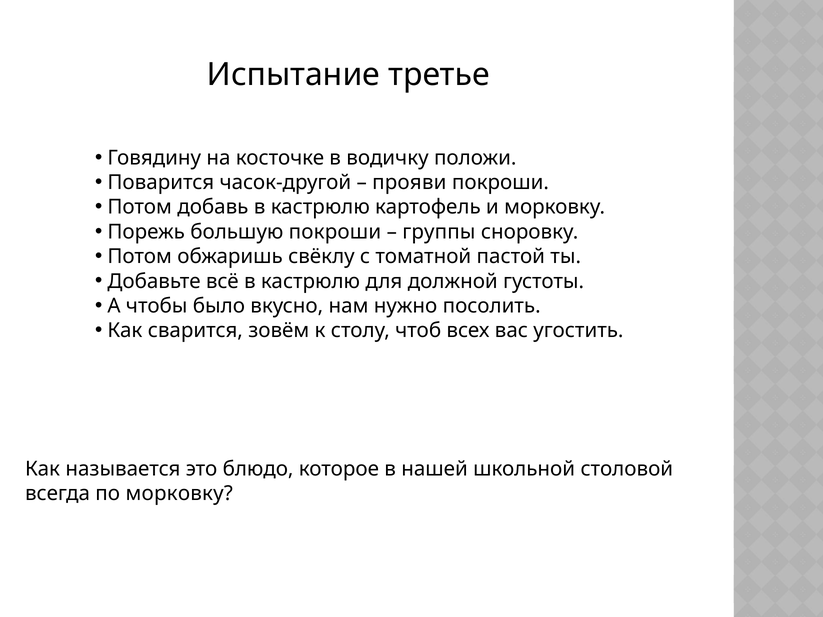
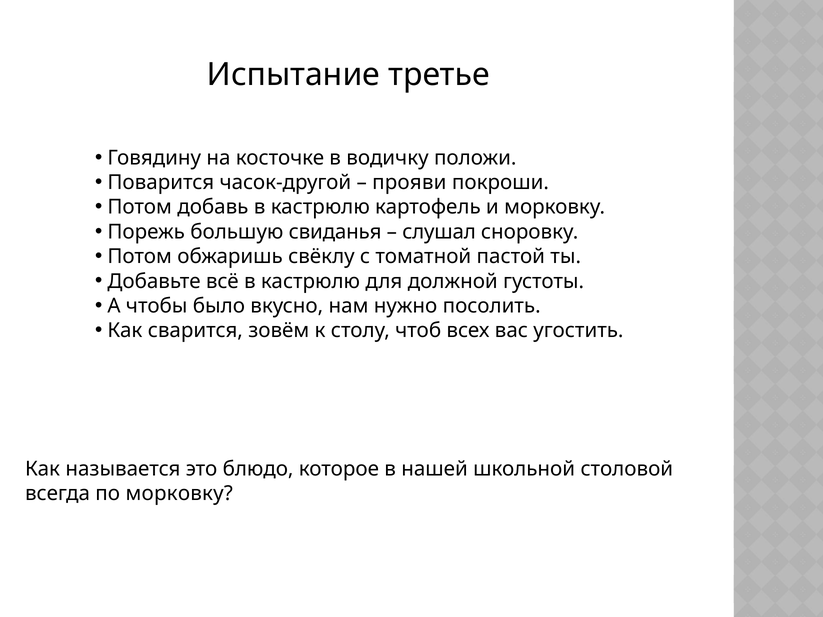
большую покроши: покроши -> свиданья (335, 232)
группы: группы -> слушал (439, 232)
